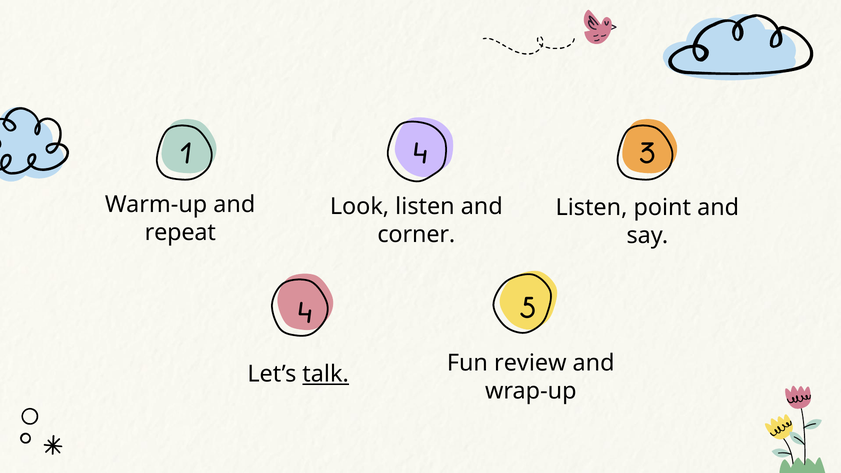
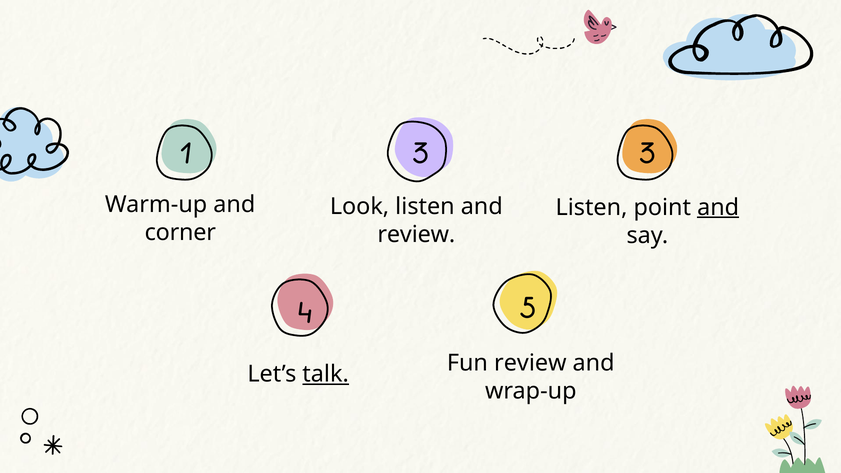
1 4: 4 -> 3 (421, 154)
and underline: none -> present (718, 207)
repeat: repeat -> corner (180, 232)
corner: corner -> review (416, 235)
